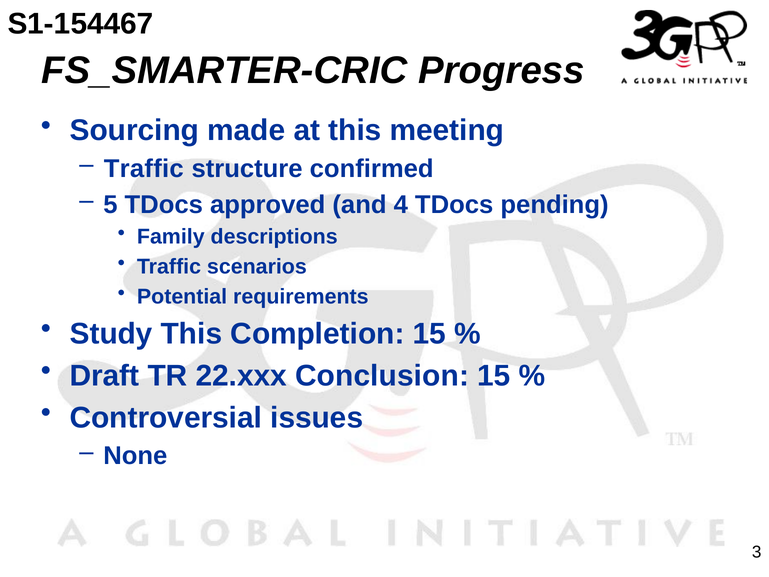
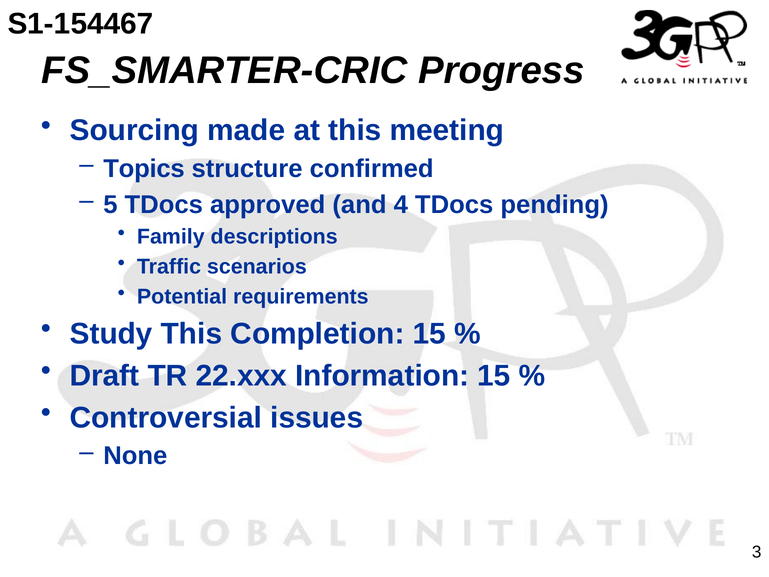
Traffic: Traffic -> Topics (144, 169)
Conclusion: Conclusion -> Information (382, 376)
